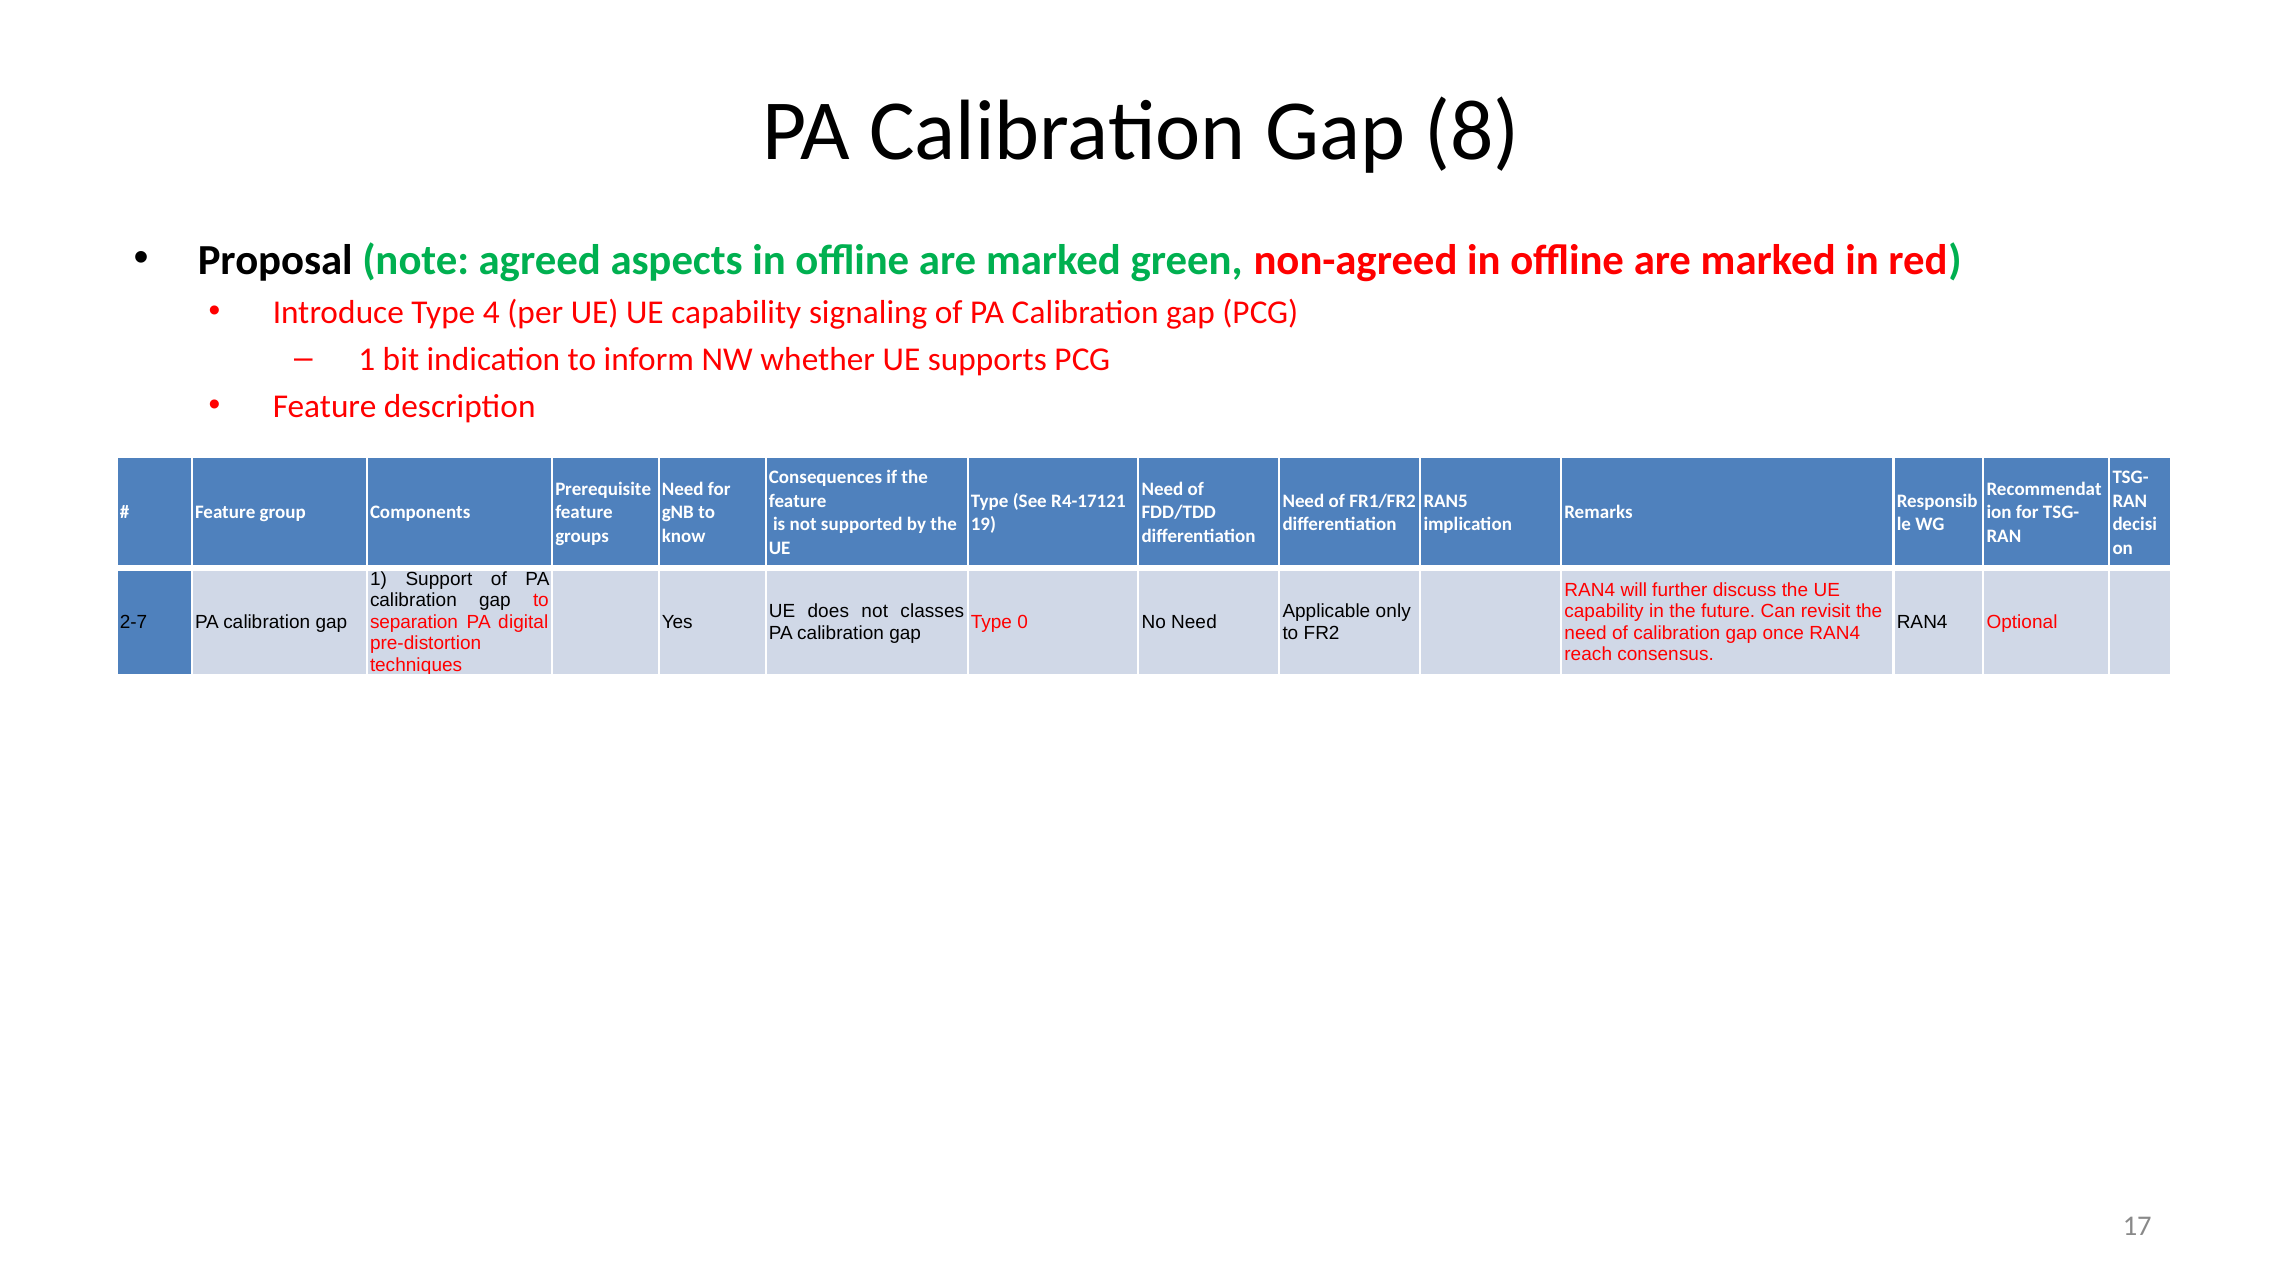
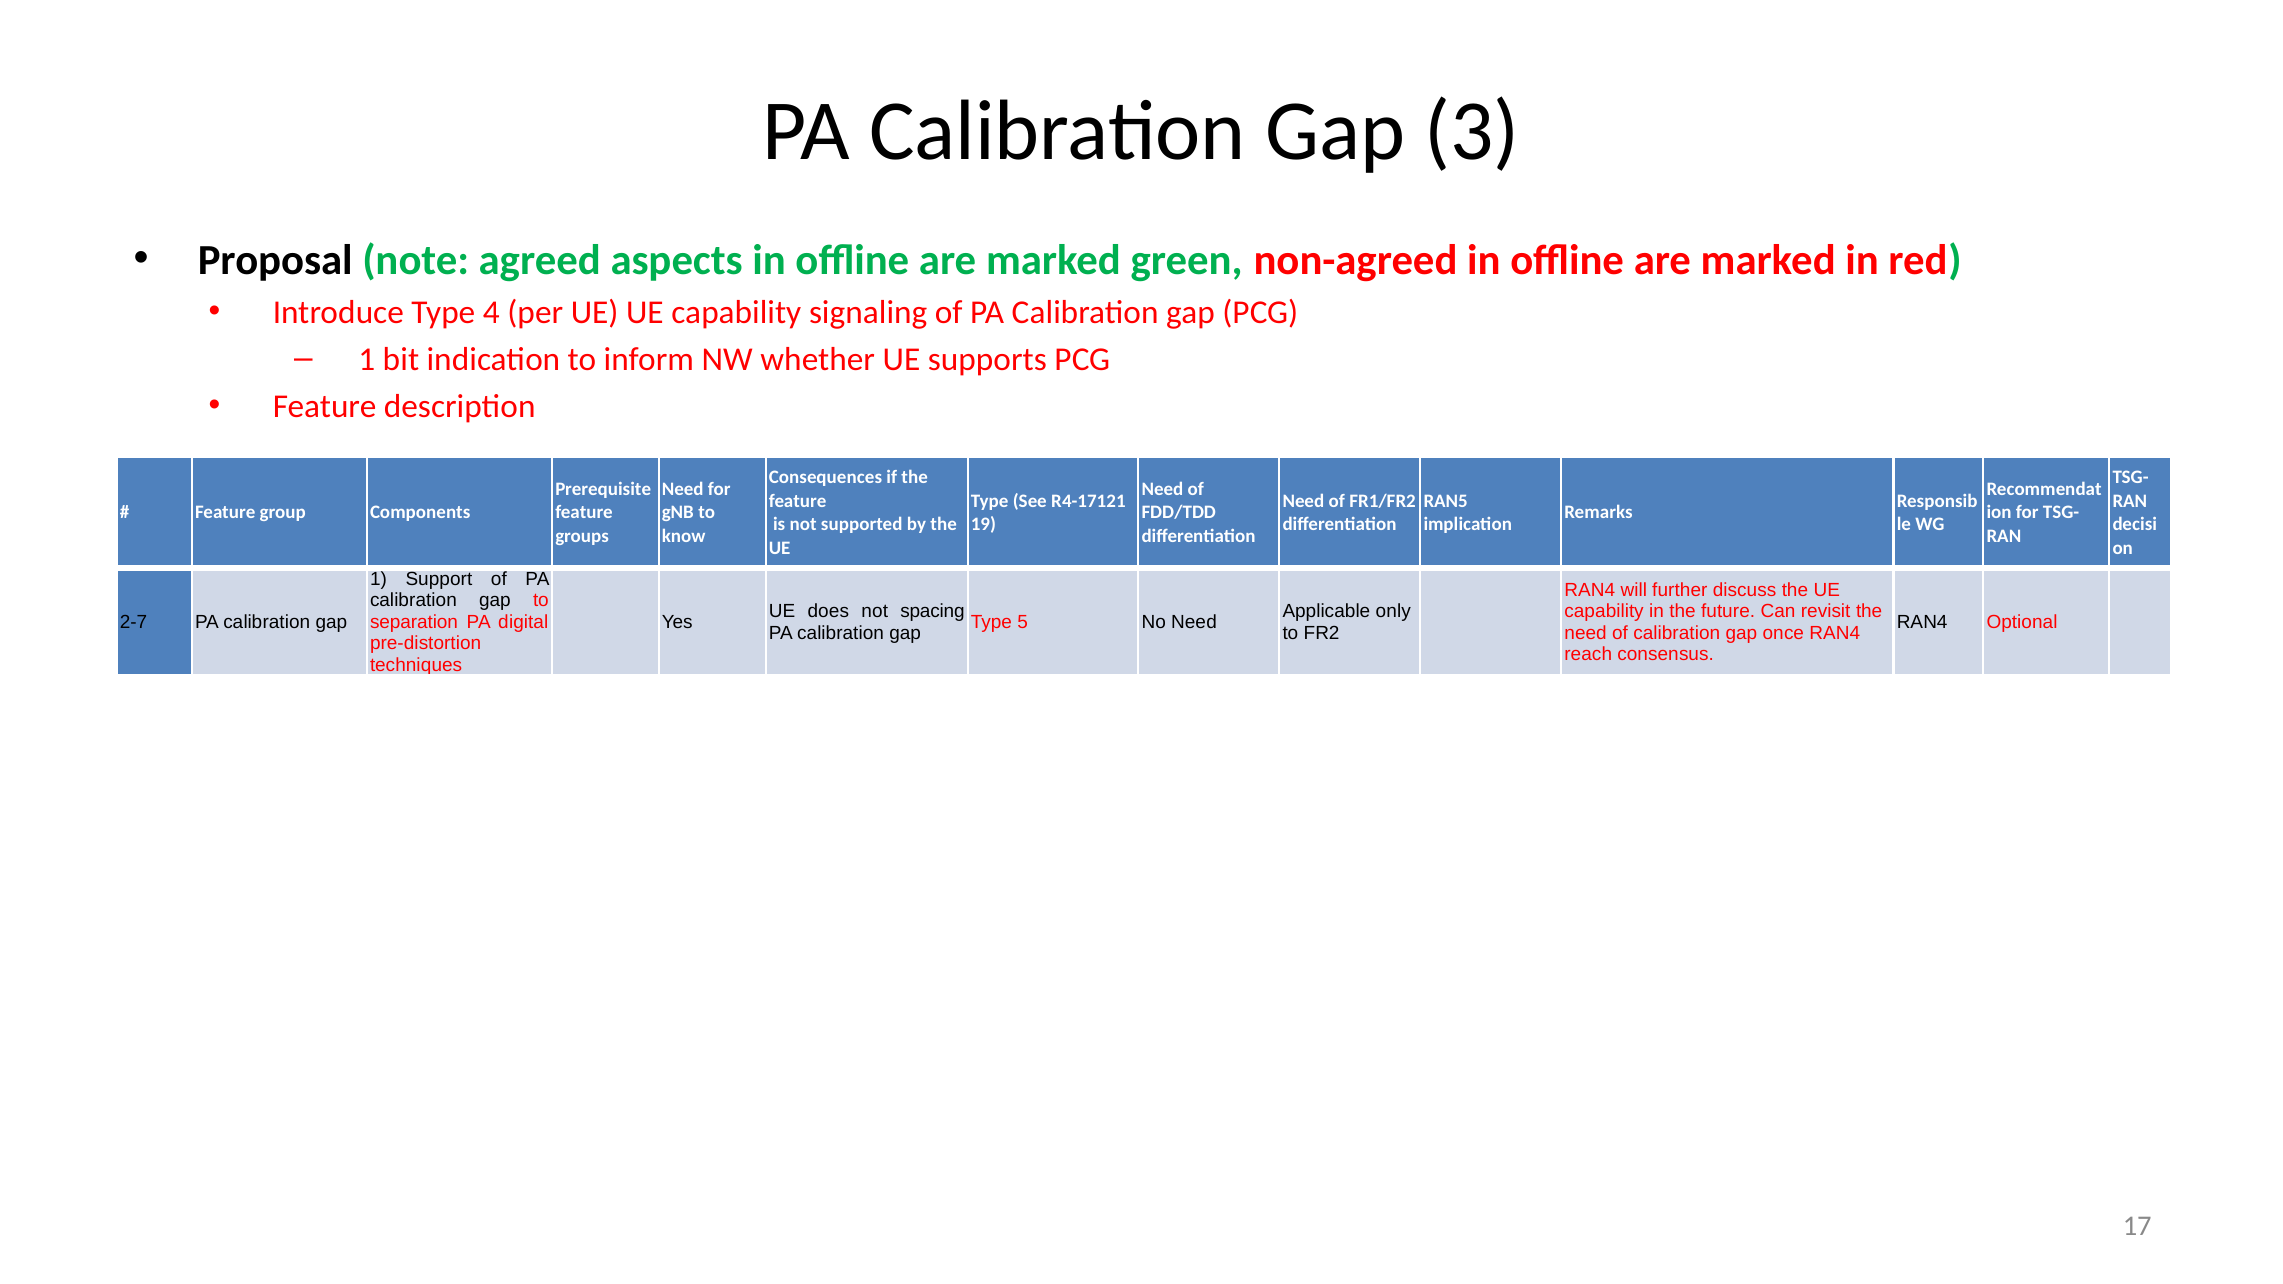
8: 8 -> 3 (1472, 132)
classes: classes -> spacing (932, 611)
0: 0 -> 5 (1023, 622)
